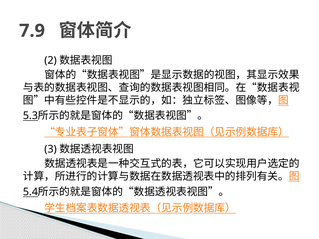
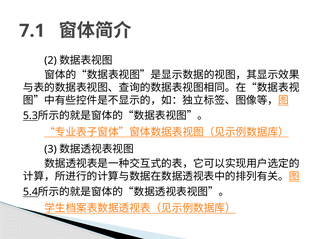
7.9: 7.9 -> 7.1 (32, 31)
